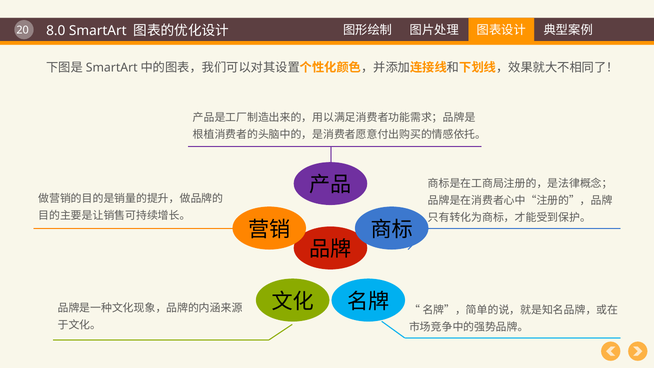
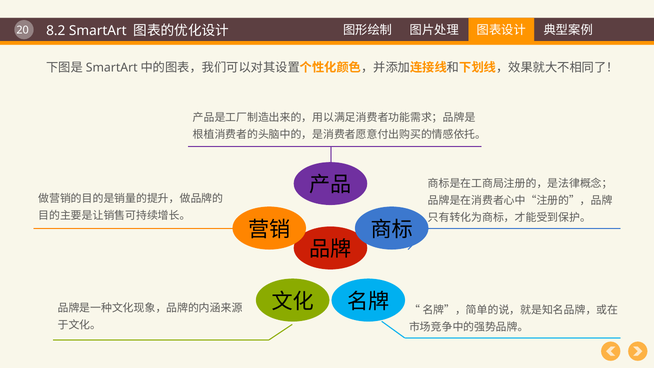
8.0: 8.0 -> 8.2 (56, 30)
